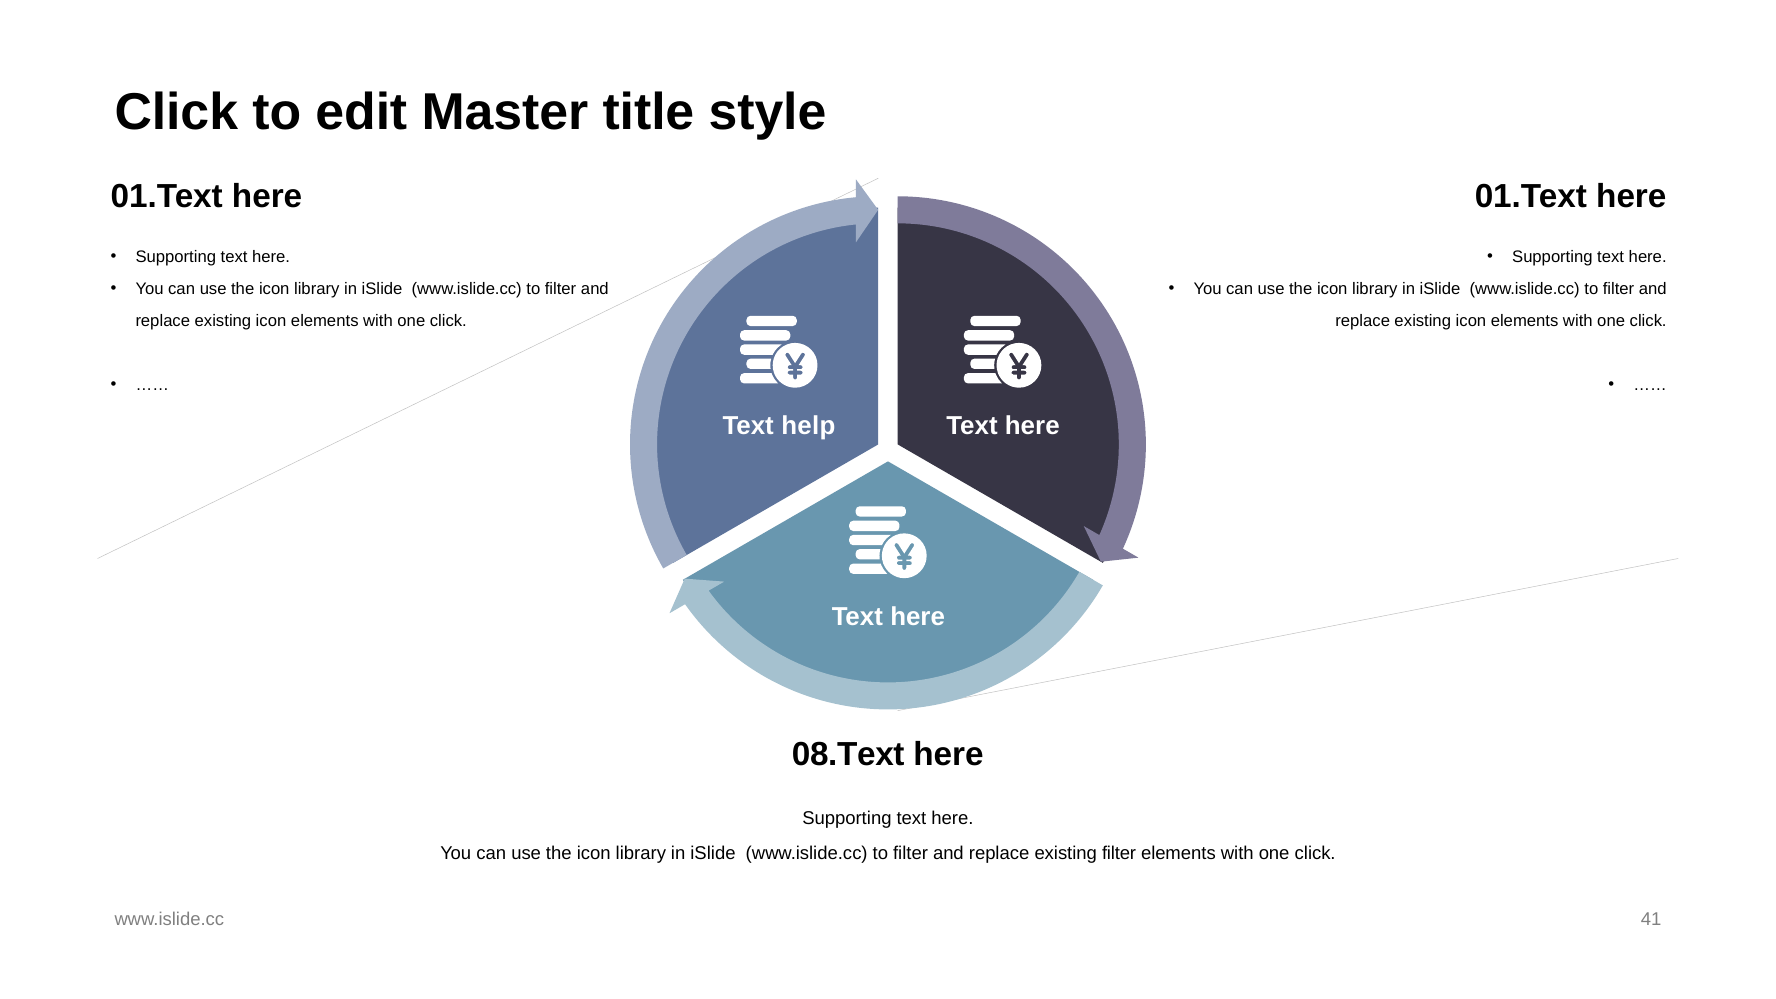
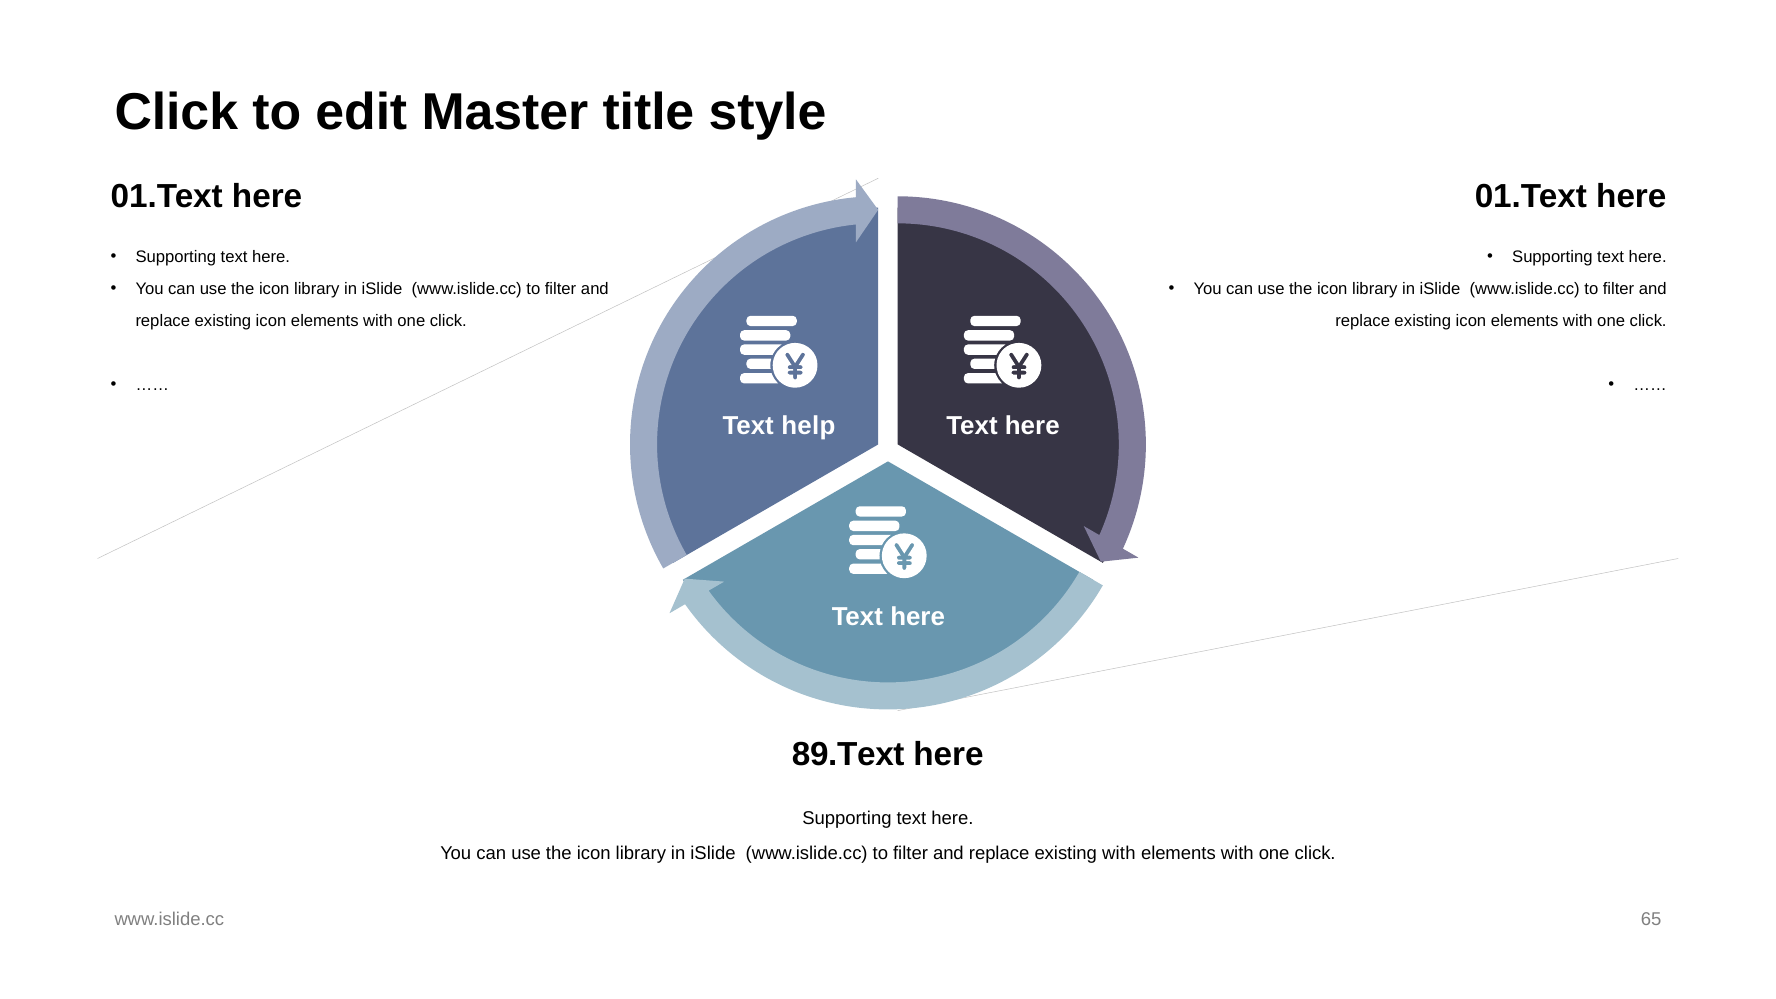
08.Text: 08.Text -> 89.Text (848, 755)
existing filter: filter -> with (1119, 854)
41: 41 -> 65 (1651, 919)
